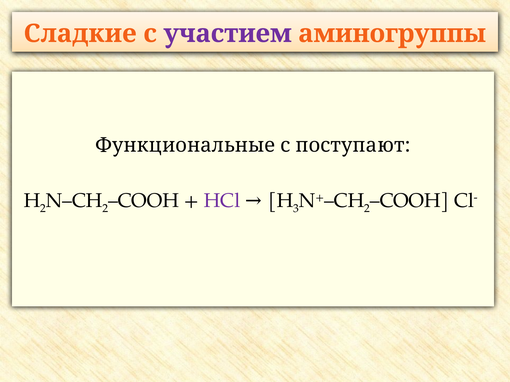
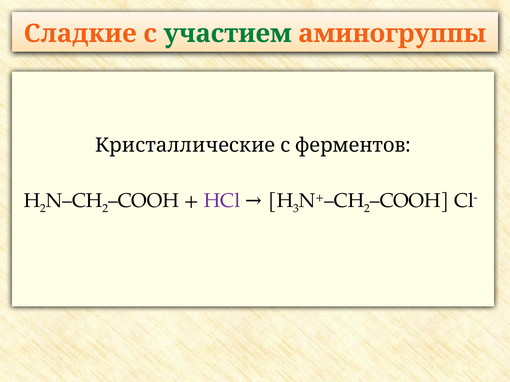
участием colour: purple -> green (228, 34)
Функциональные: Функциональные -> Кристаллические (185, 145)
поступают: поступают -> ферментов (353, 145)
